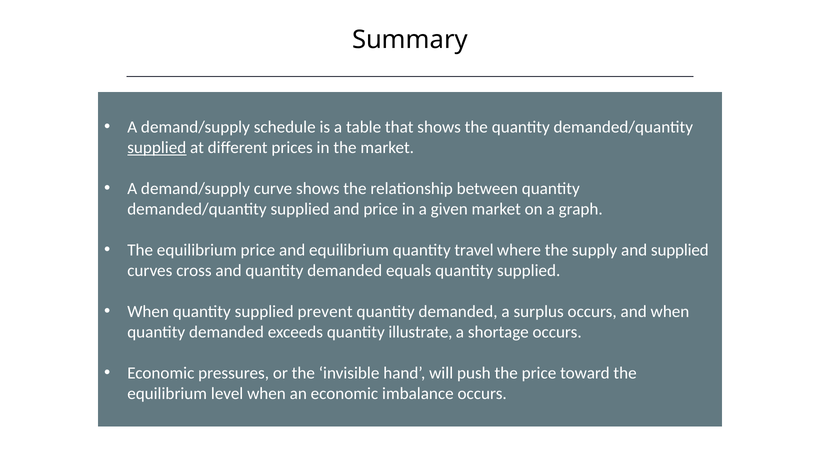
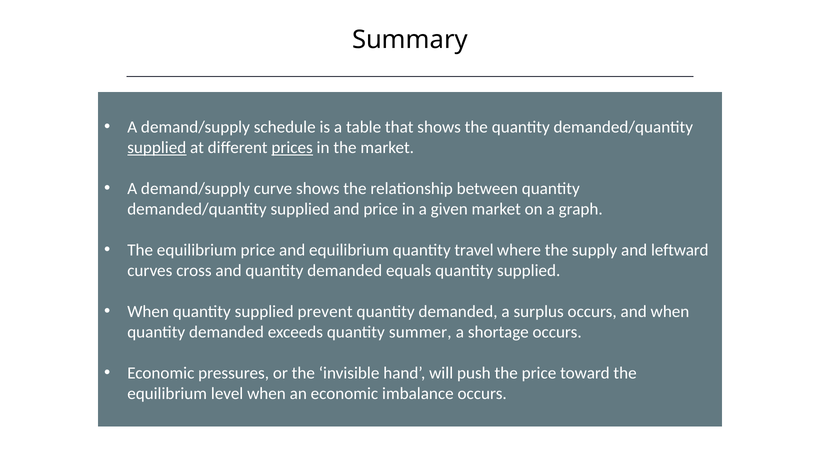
prices underline: none -> present (292, 148)
and supplied: supplied -> leftward (680, 250)
illustrate: illustrate -> summer (420, 332)
